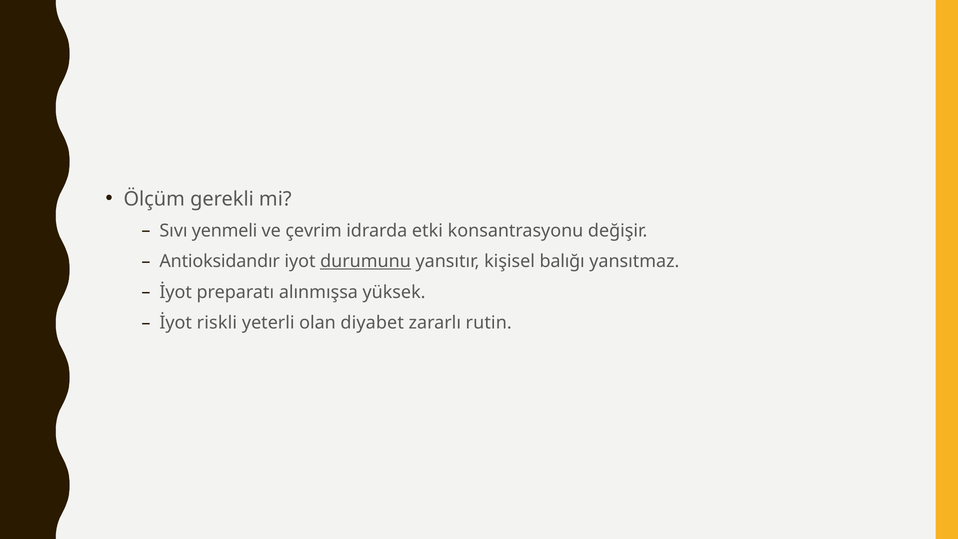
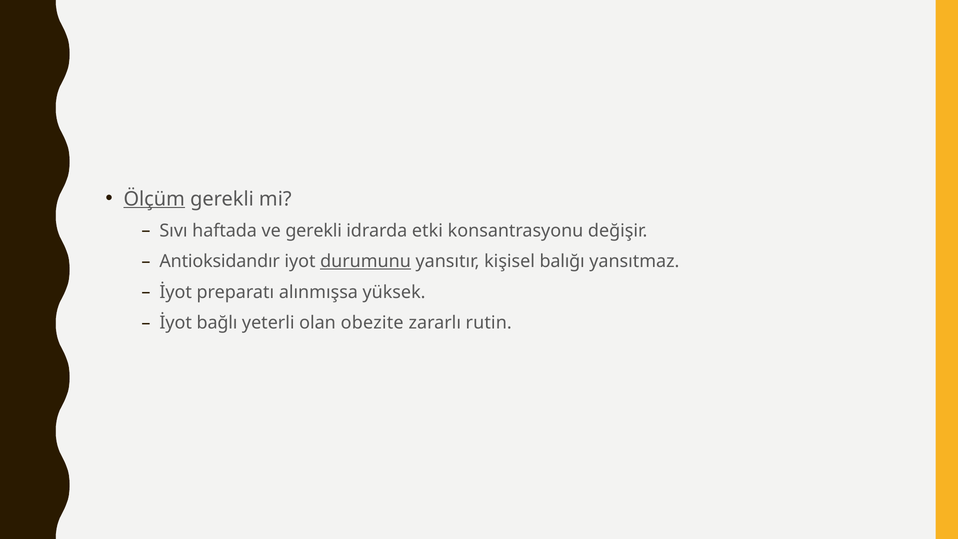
Ölçüm underline: none -> present (154, 199)
yenmeli: yenmeli -> haftada (225, 231)
ve çevrim: çevrim -> gerekli (314, 231)
riskli: riskli -> bağlı (217, 323)
diyabet: diyabet -> obezite (372, 323)
